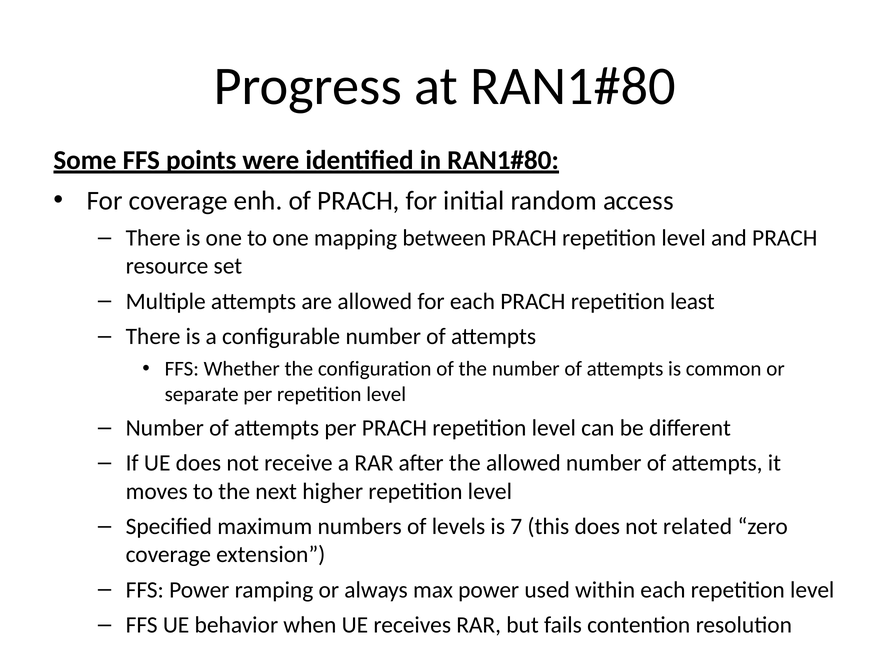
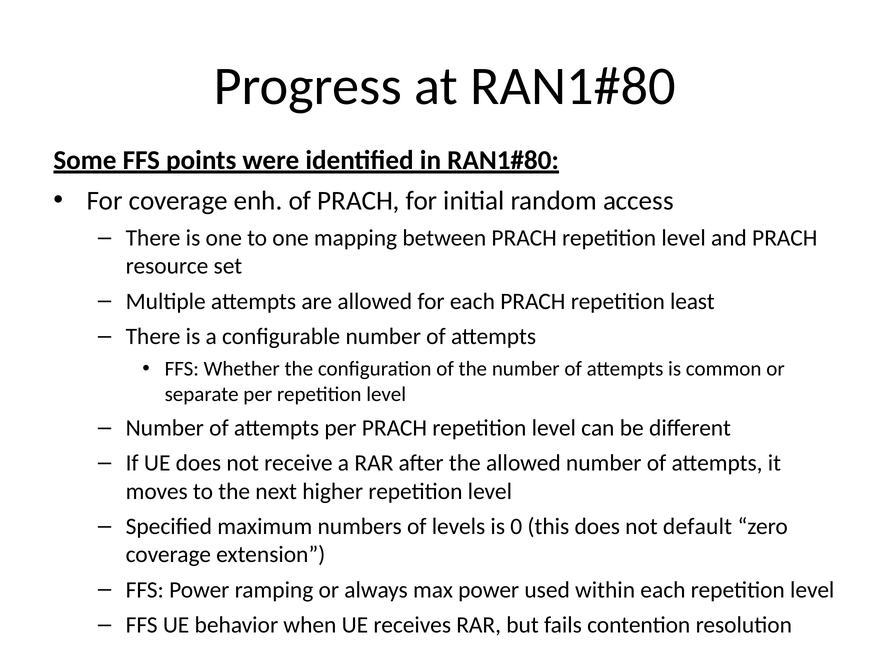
7: 7 -> 0 (516, 526)
related: related -> default (698, 526)
